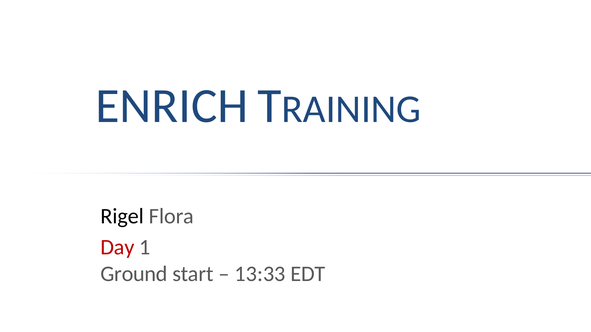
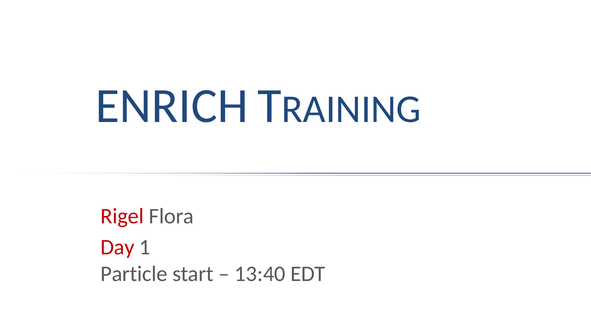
Rigel colour: black -> red (122, 217)
Ground: Ground -> Particle (134, 274)
13:33: 13:33 -> 13:40 (260, 274)
